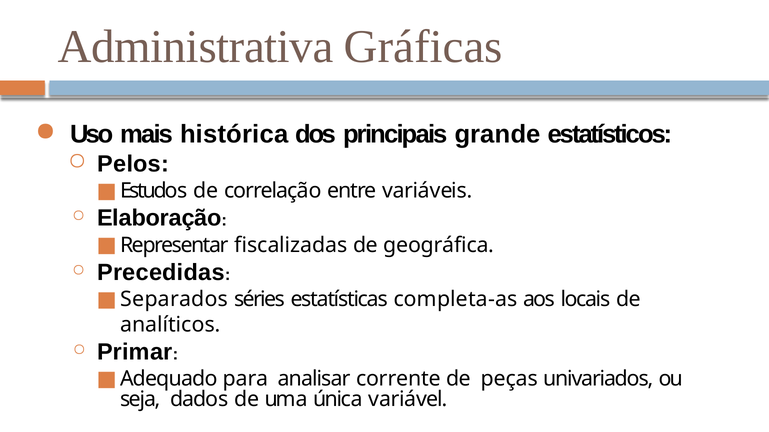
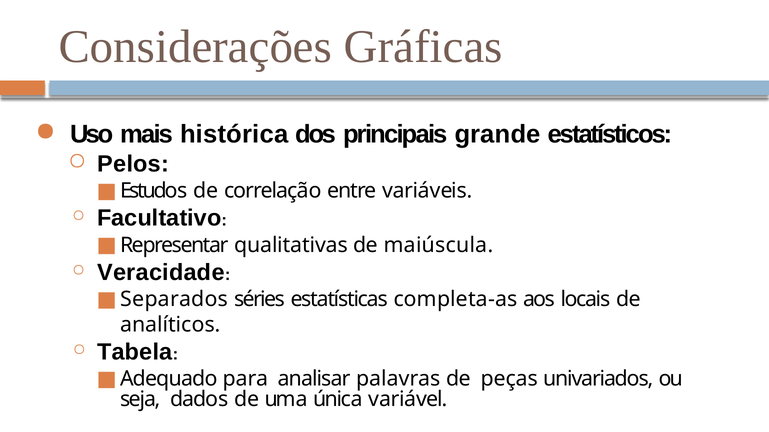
Administrativa: Administrativa -> Considerações (195, 47)
Elaboração: Elaboração -> Facultativo (159, 218)
fiscalizadas: fiscalizadas -> qualitativas (291, 245)
geográfica: geográfica -> maiúscula (439, 245)
Precedidas: Precedidas -> Veracidade (161, 273)
Primar: Primar -> Tabela (135, 353)
corrente: corrente -> palavras (398, 379)
